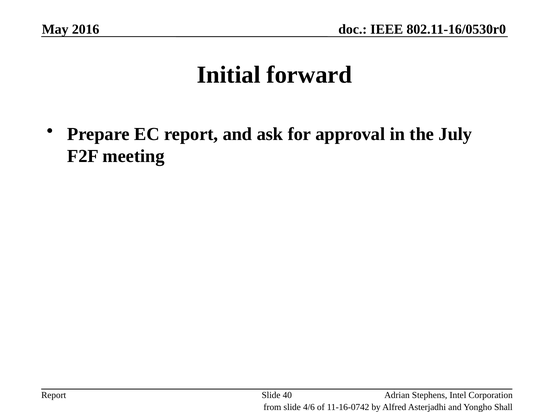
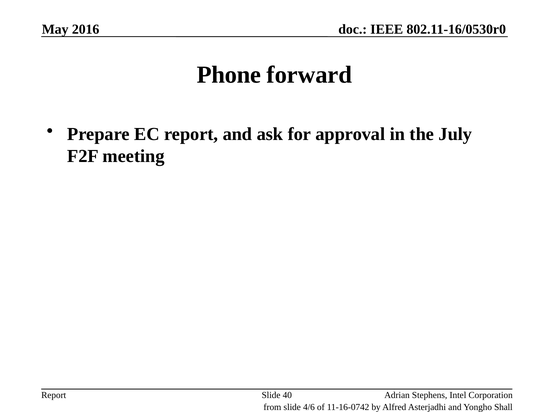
Initial: Initial -> Phone (229, 75)
